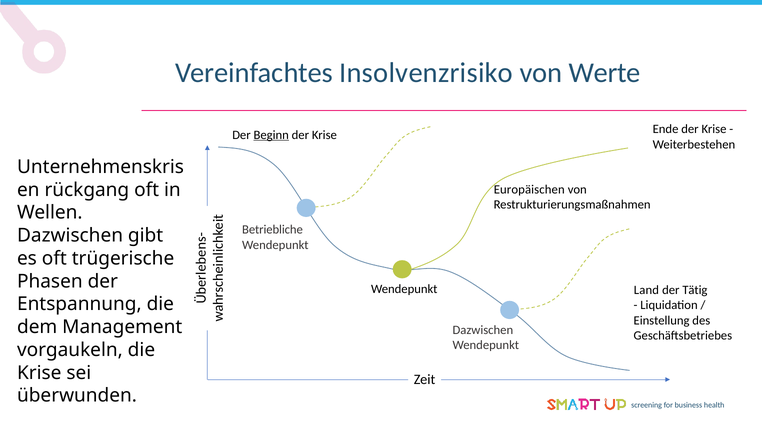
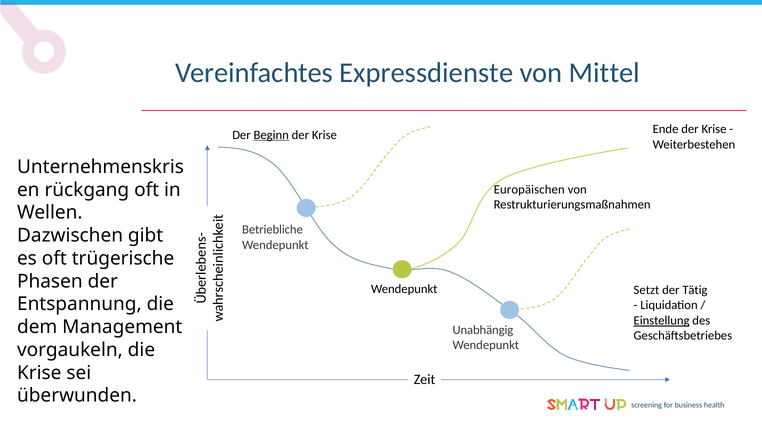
Insolvenzrisiko: Insolvenzrisiko -> Expressdienste (426, 73)
Werte: Werte -> Mittel (604, 73)
Land: Land -> Setzt (646, 290)
Einstellung underline: none -> present (662, 320)
Dazwischen: Dazwischen -> Unabhängig (483, 330)
